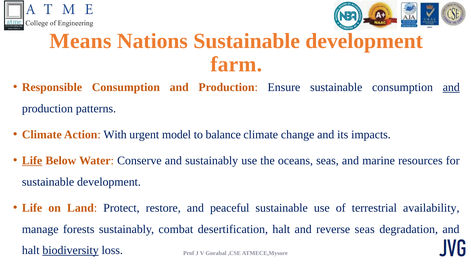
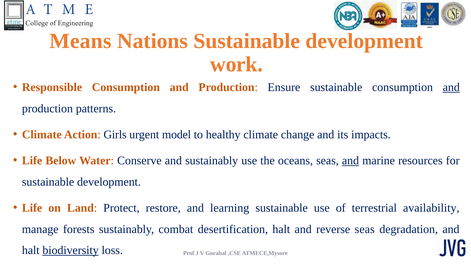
farm: farm -> work (237, 64)
With: With -> Girls (115, 135)
balance: balance -> healthy (223, 135)
Life underline: present -> none (32, 161)
and underline: none -> present (350, 161)
peaceful: peaceful -> learning (230, 208)
